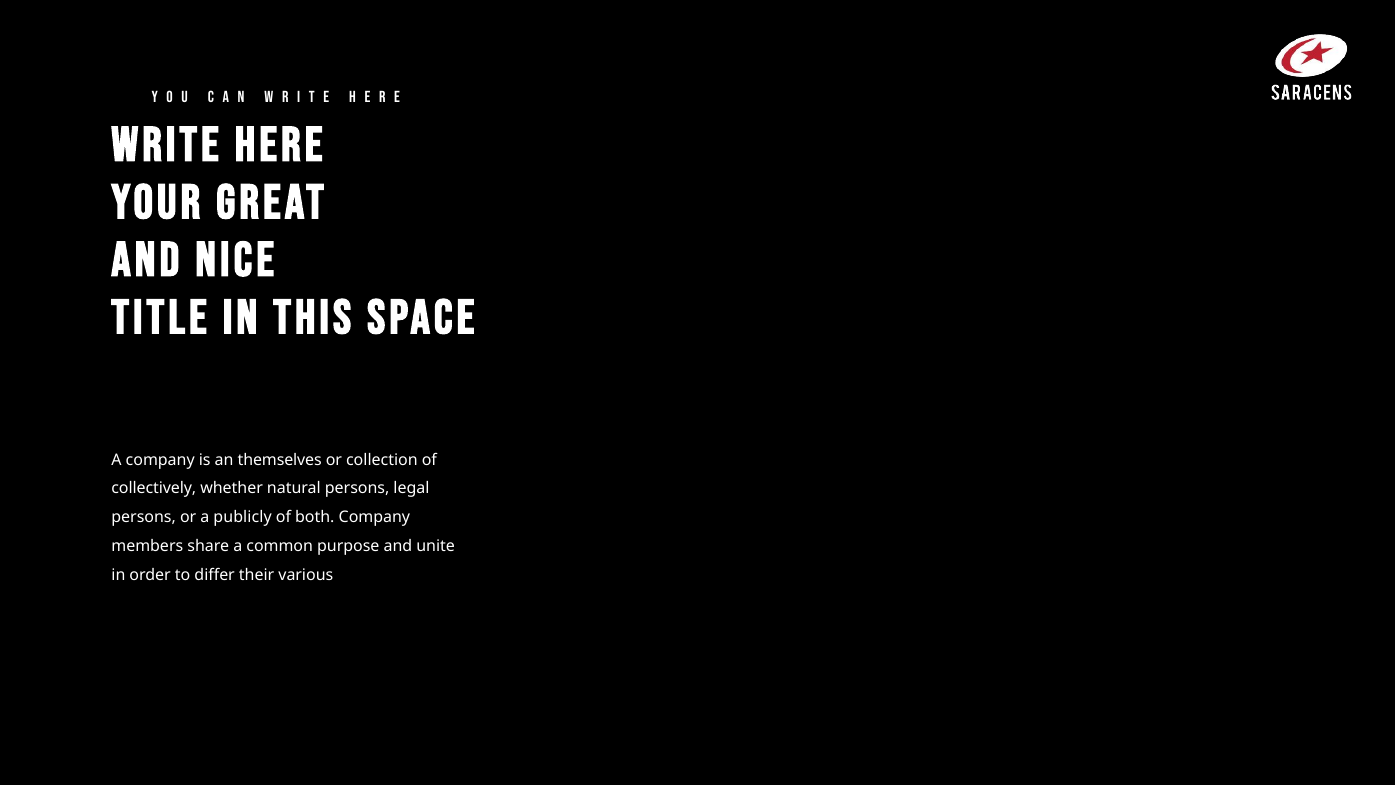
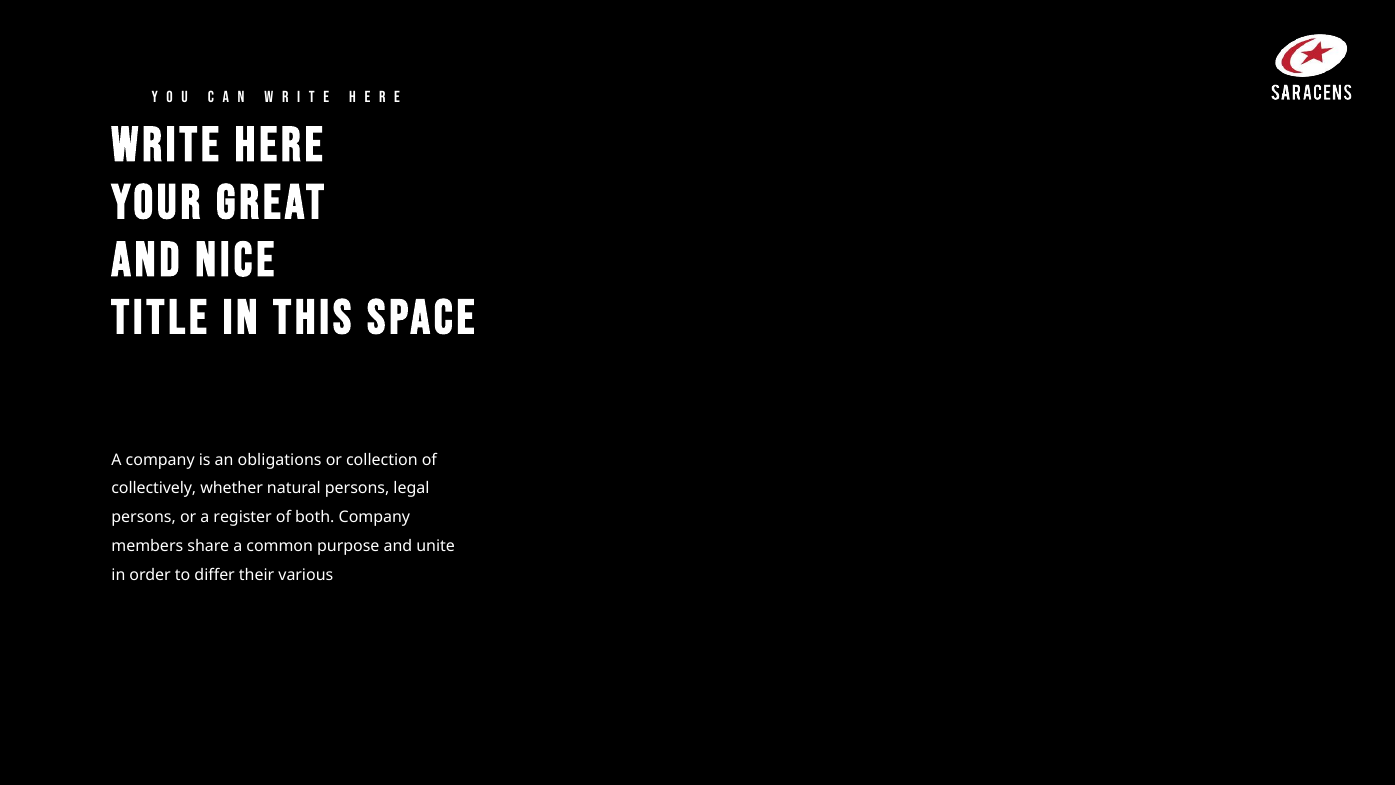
themselves: themselves -> obligations (280, 460)
publicly: publicly -> register (243, 517)
